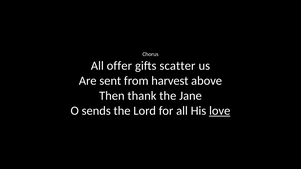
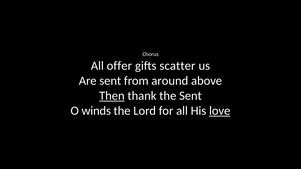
harvest: harvest -> around (170, 81)
Then underline: none -> present (112, 96)
the Jane: Jane -> Sent (190, 96)
sends: sends -> winds (96, 111)
